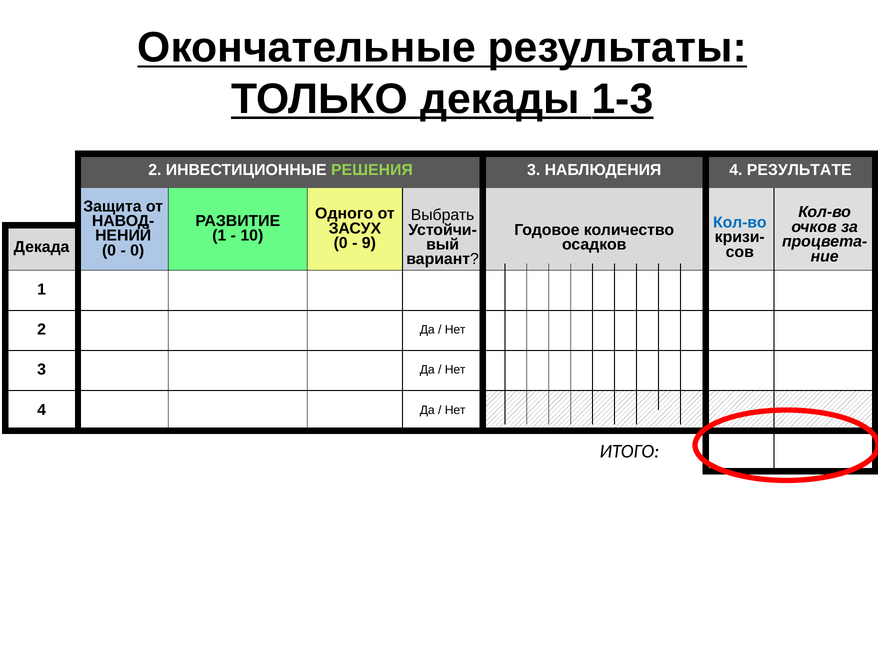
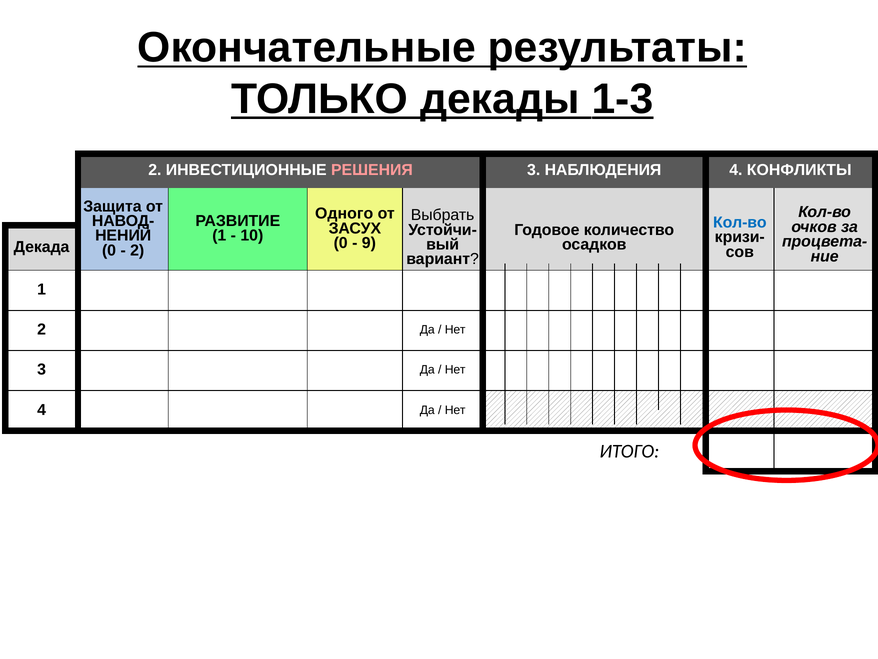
РЕШЕНИЯ colour: light green -> pink (372, 170)
РЕЗУЛЬТАТЕ: РЕЗУЛЬТАТЕ -> КОНФЛИКТЫ (799, 170)
0: 0 -> 2 (137, 250)
